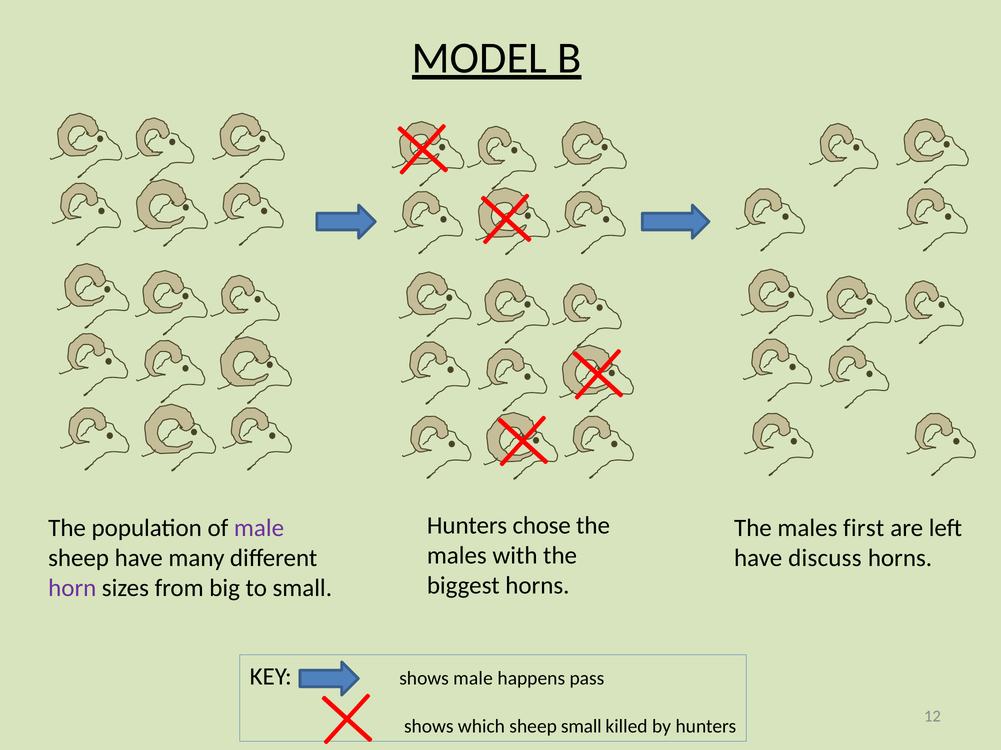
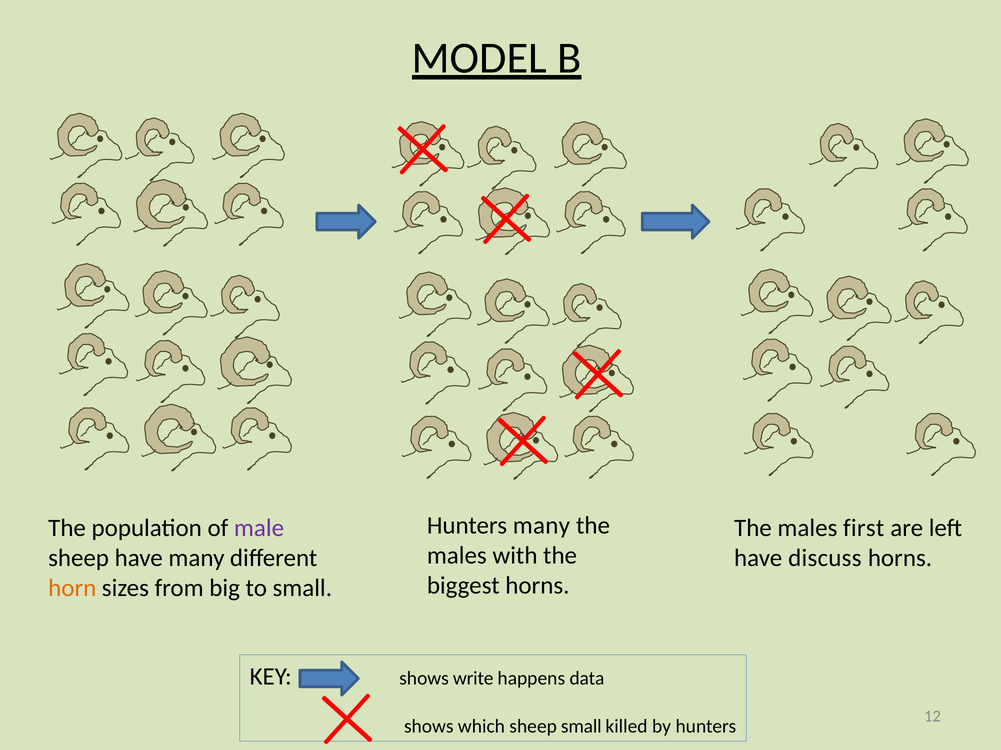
Hunters chose: chose -> many (541, 526)
horn colour: purple -> orange (72, 589)
shows male: male -> write (473, 679)
pass: pass -> data (587, 679)
